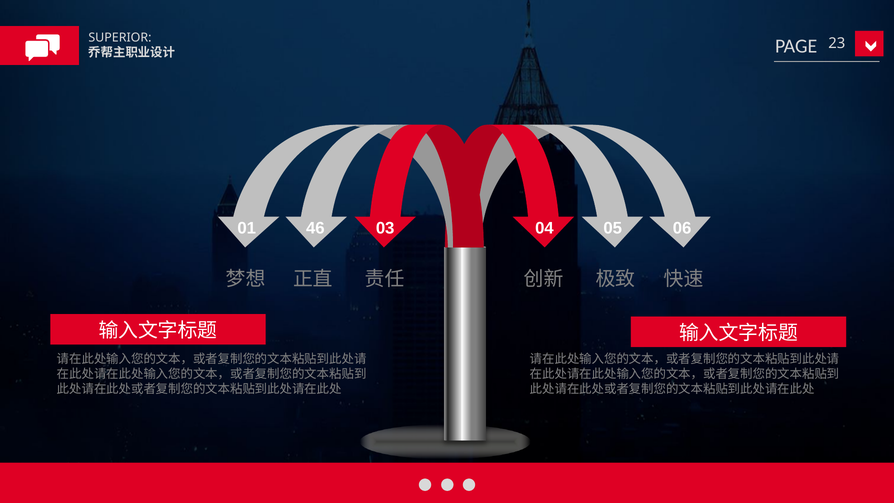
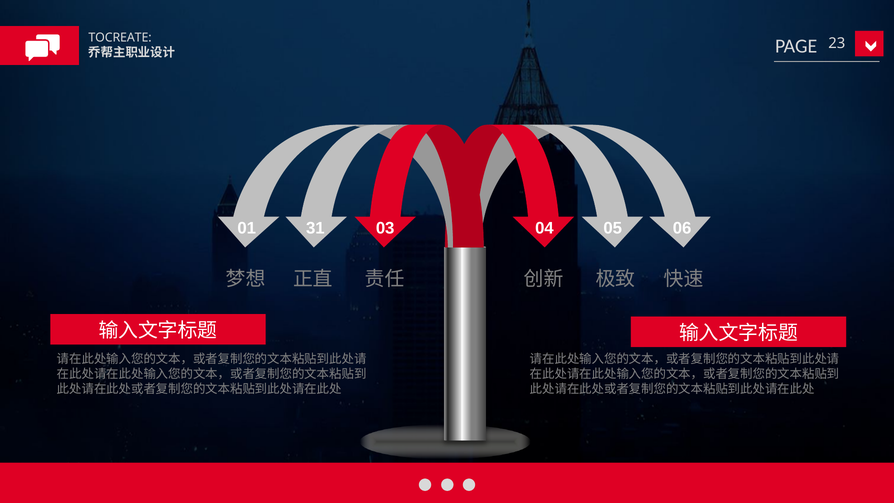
SUPERIOR: SUPERIOR -> TOCREATE (120, 38)
46: 46 -> 31 (315, 228)
